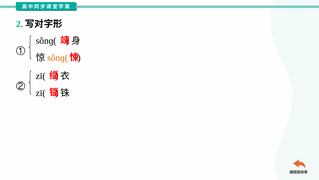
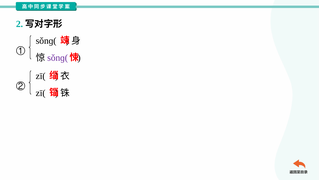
sǒnɡ( colour: orange -> purple (58, 58)
